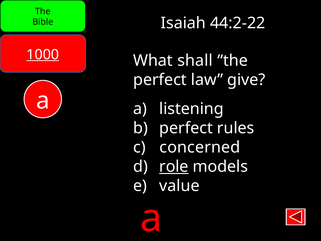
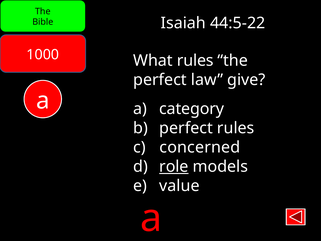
44:2-22: 44:2-22 -> 44:5-22 (238, 23)
1000 underline: present -> none (43, 54)
What shall: shall -> rules (195, 60)
listening: listening -> category (192, 109)
